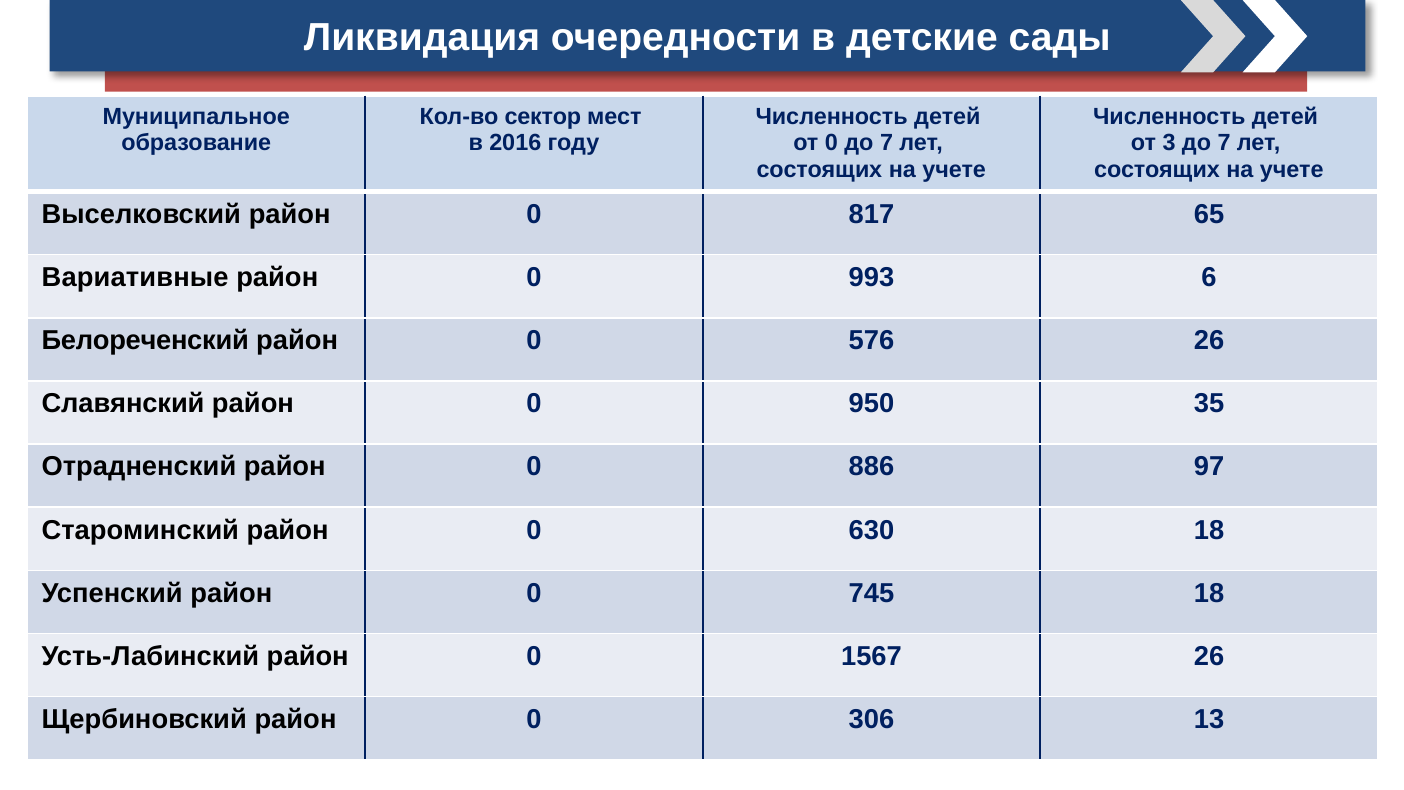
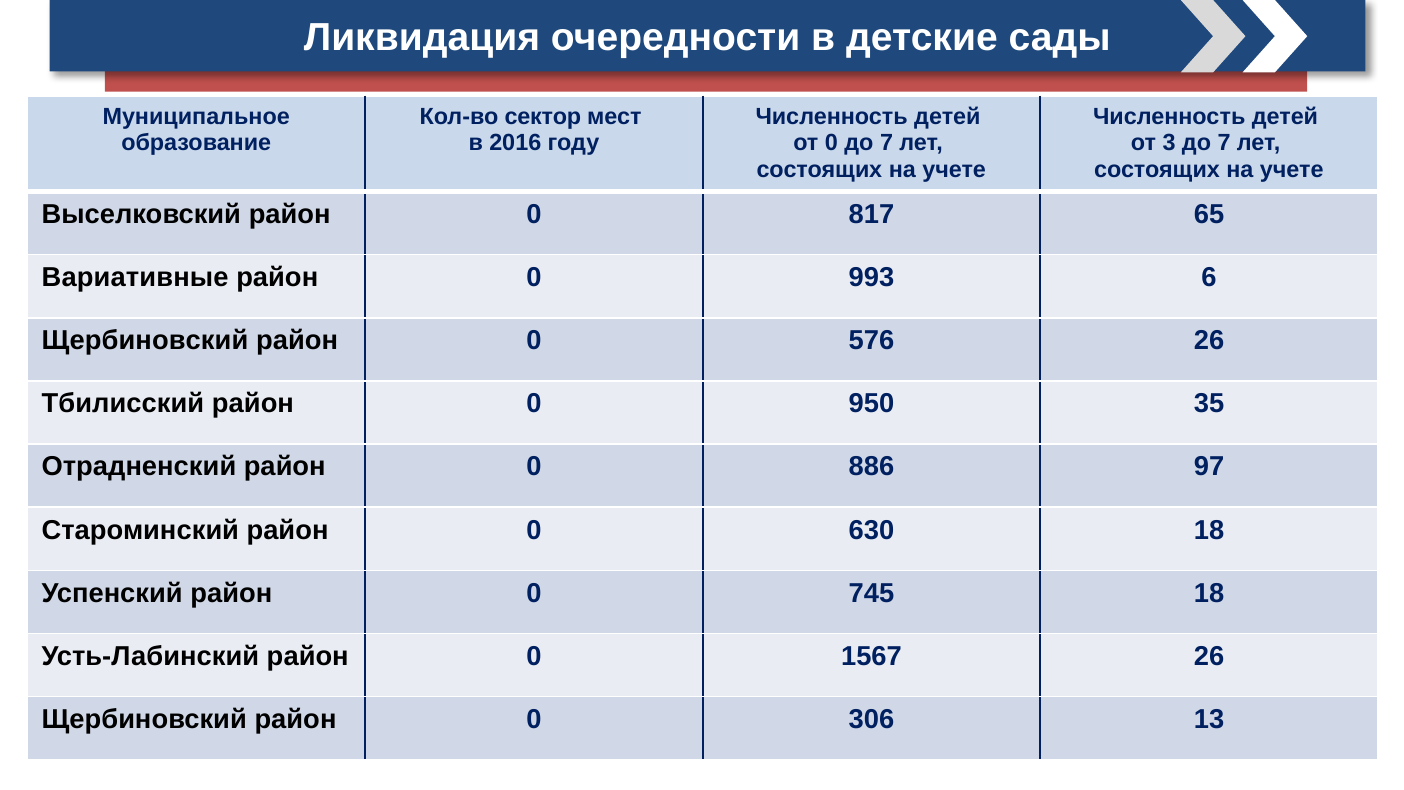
Белореченский: Белореченский -> Щербиновский (145, 340)
Славянский: Славянский -> Тбилисский (123, 404)
